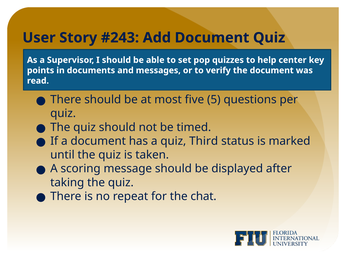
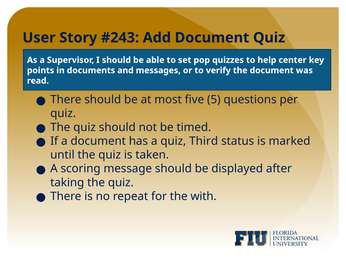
chat: chat -> with (204, 197)
